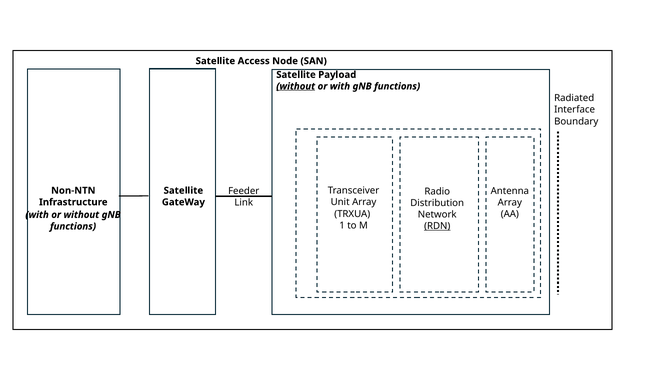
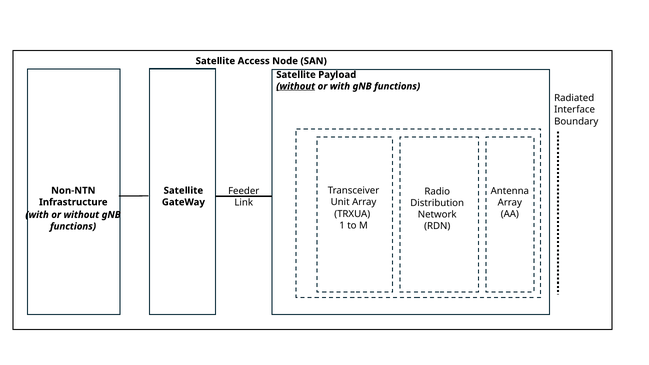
RDN underline: present -> none (437, 226)
